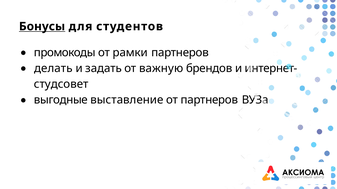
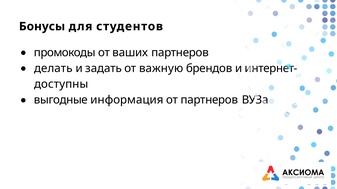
Бонусы underline: present -> none (42, 26)
рамки: рамки -> ваших (130, 53)
студсовет: студсовет -> доступны (61, 84)
выставление: выставление -> информация (127, 100)
